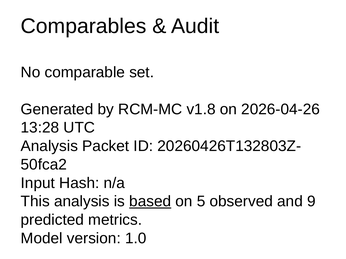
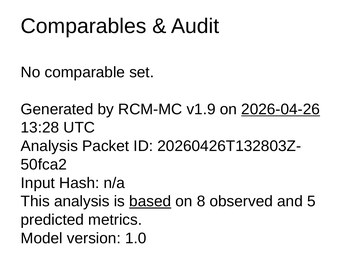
v1.8: v1.8 -> v1.9 (201, 109)
2026-04-26 underline: none -> present (281, 109)
5: 5 -> 8 (201, 202)
9: 9 -> 5 (311, 202)
